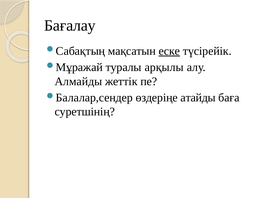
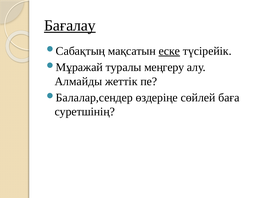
Бағалау underline: none -> present (70, 26)
арқылы: арқылы -> меңгеру (164, 67)
атайды: атайды -> сөйлей (198, 98)
